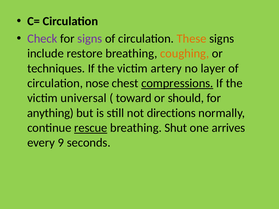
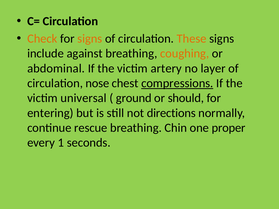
Check colour: purple -> orange (42, 39)
signs colour: purple -> orange (90, 39)
restore: restore -> against (85, 54)
techniques: techniques -> abdominal (56, 68)
toward: toward -> ground (134, 98)
anything: anything -> entering (50, 113)
rescue underline: present -> none (91, 128)
Shut: Shut -> Chin (176, 128)
arrives: arrives -> proper (228, 128)
9: 9 -> 1 (61, 143)
